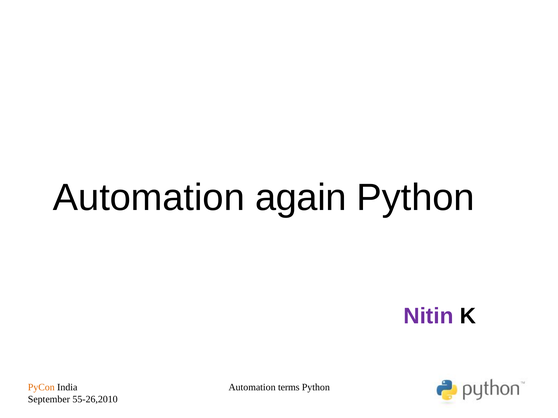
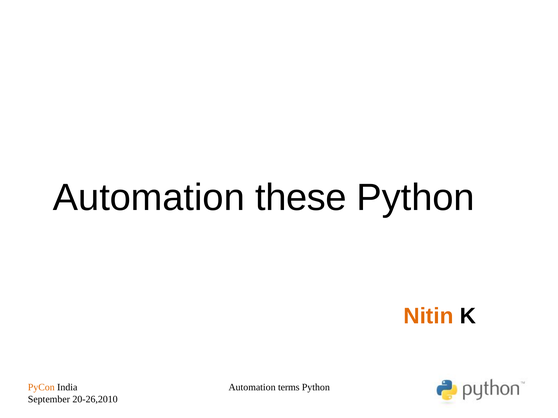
again: again -> these (301, 198)
Nitin colour: purple -> orange (428, 316)
55-26,2010: 55-26,2010 -> 20-26,2010 (95, 400)
